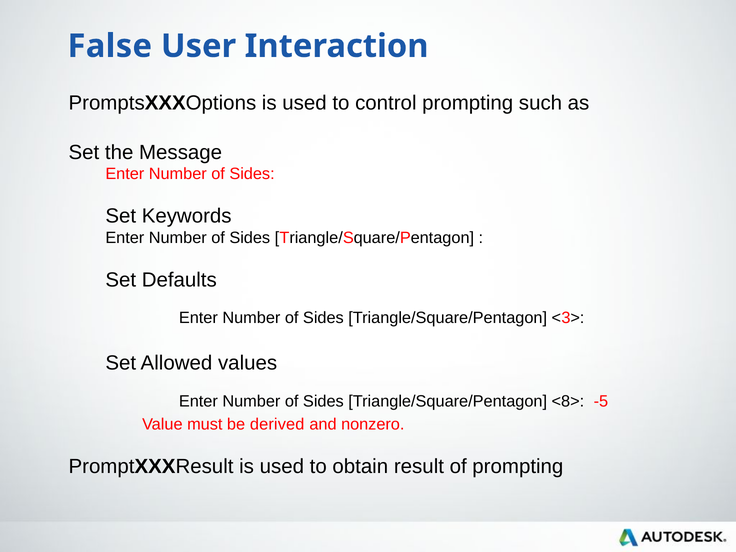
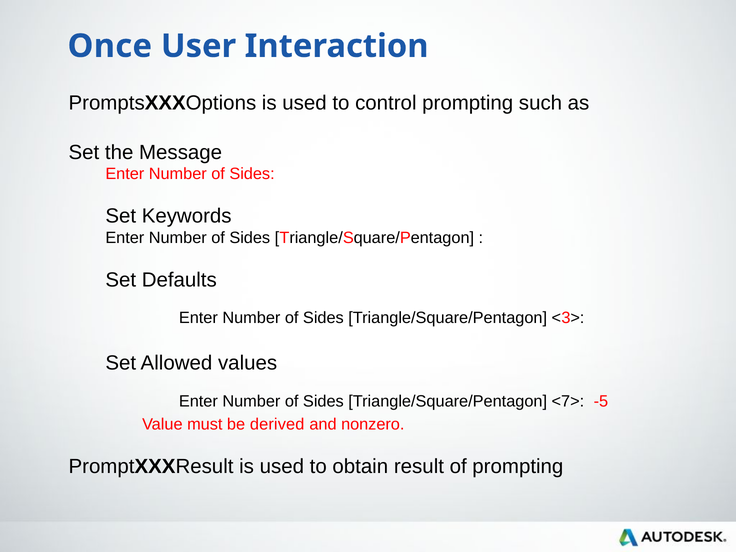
False: False -> Once (110, 46)
<8>: <8> -> <7> (568, 401)
